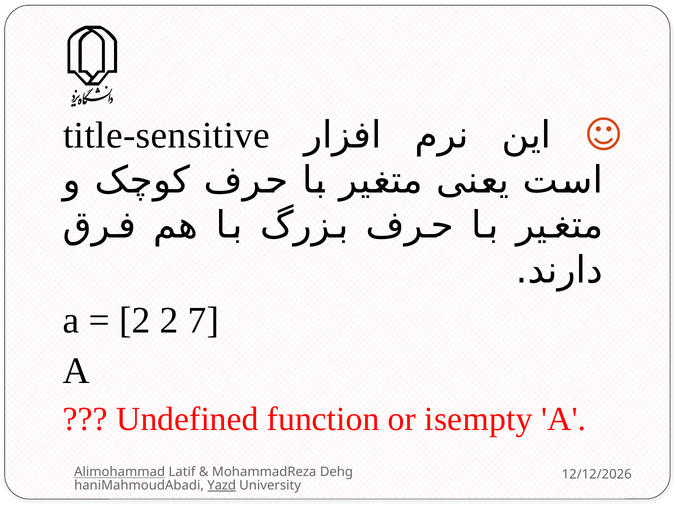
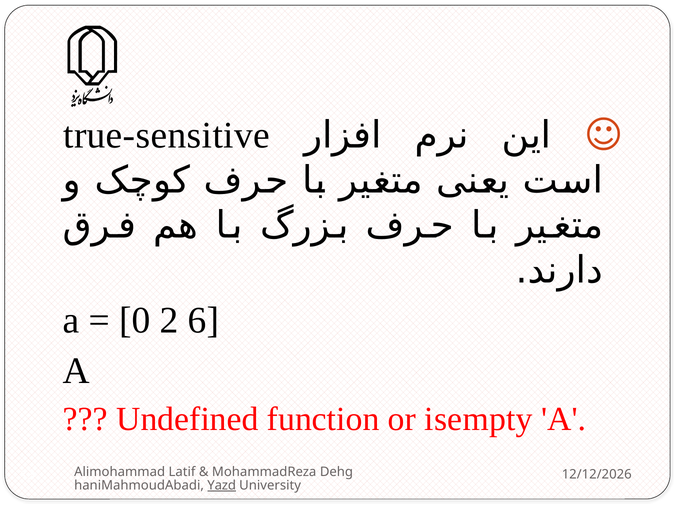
title-sensitive: title-sensitive -> true-sensitive (167, 135)
2: 2 -> 0 (135, 321)
7: 7 -> 6 (203, 321)
Alimohammad underline: present -> none (120, 472)
